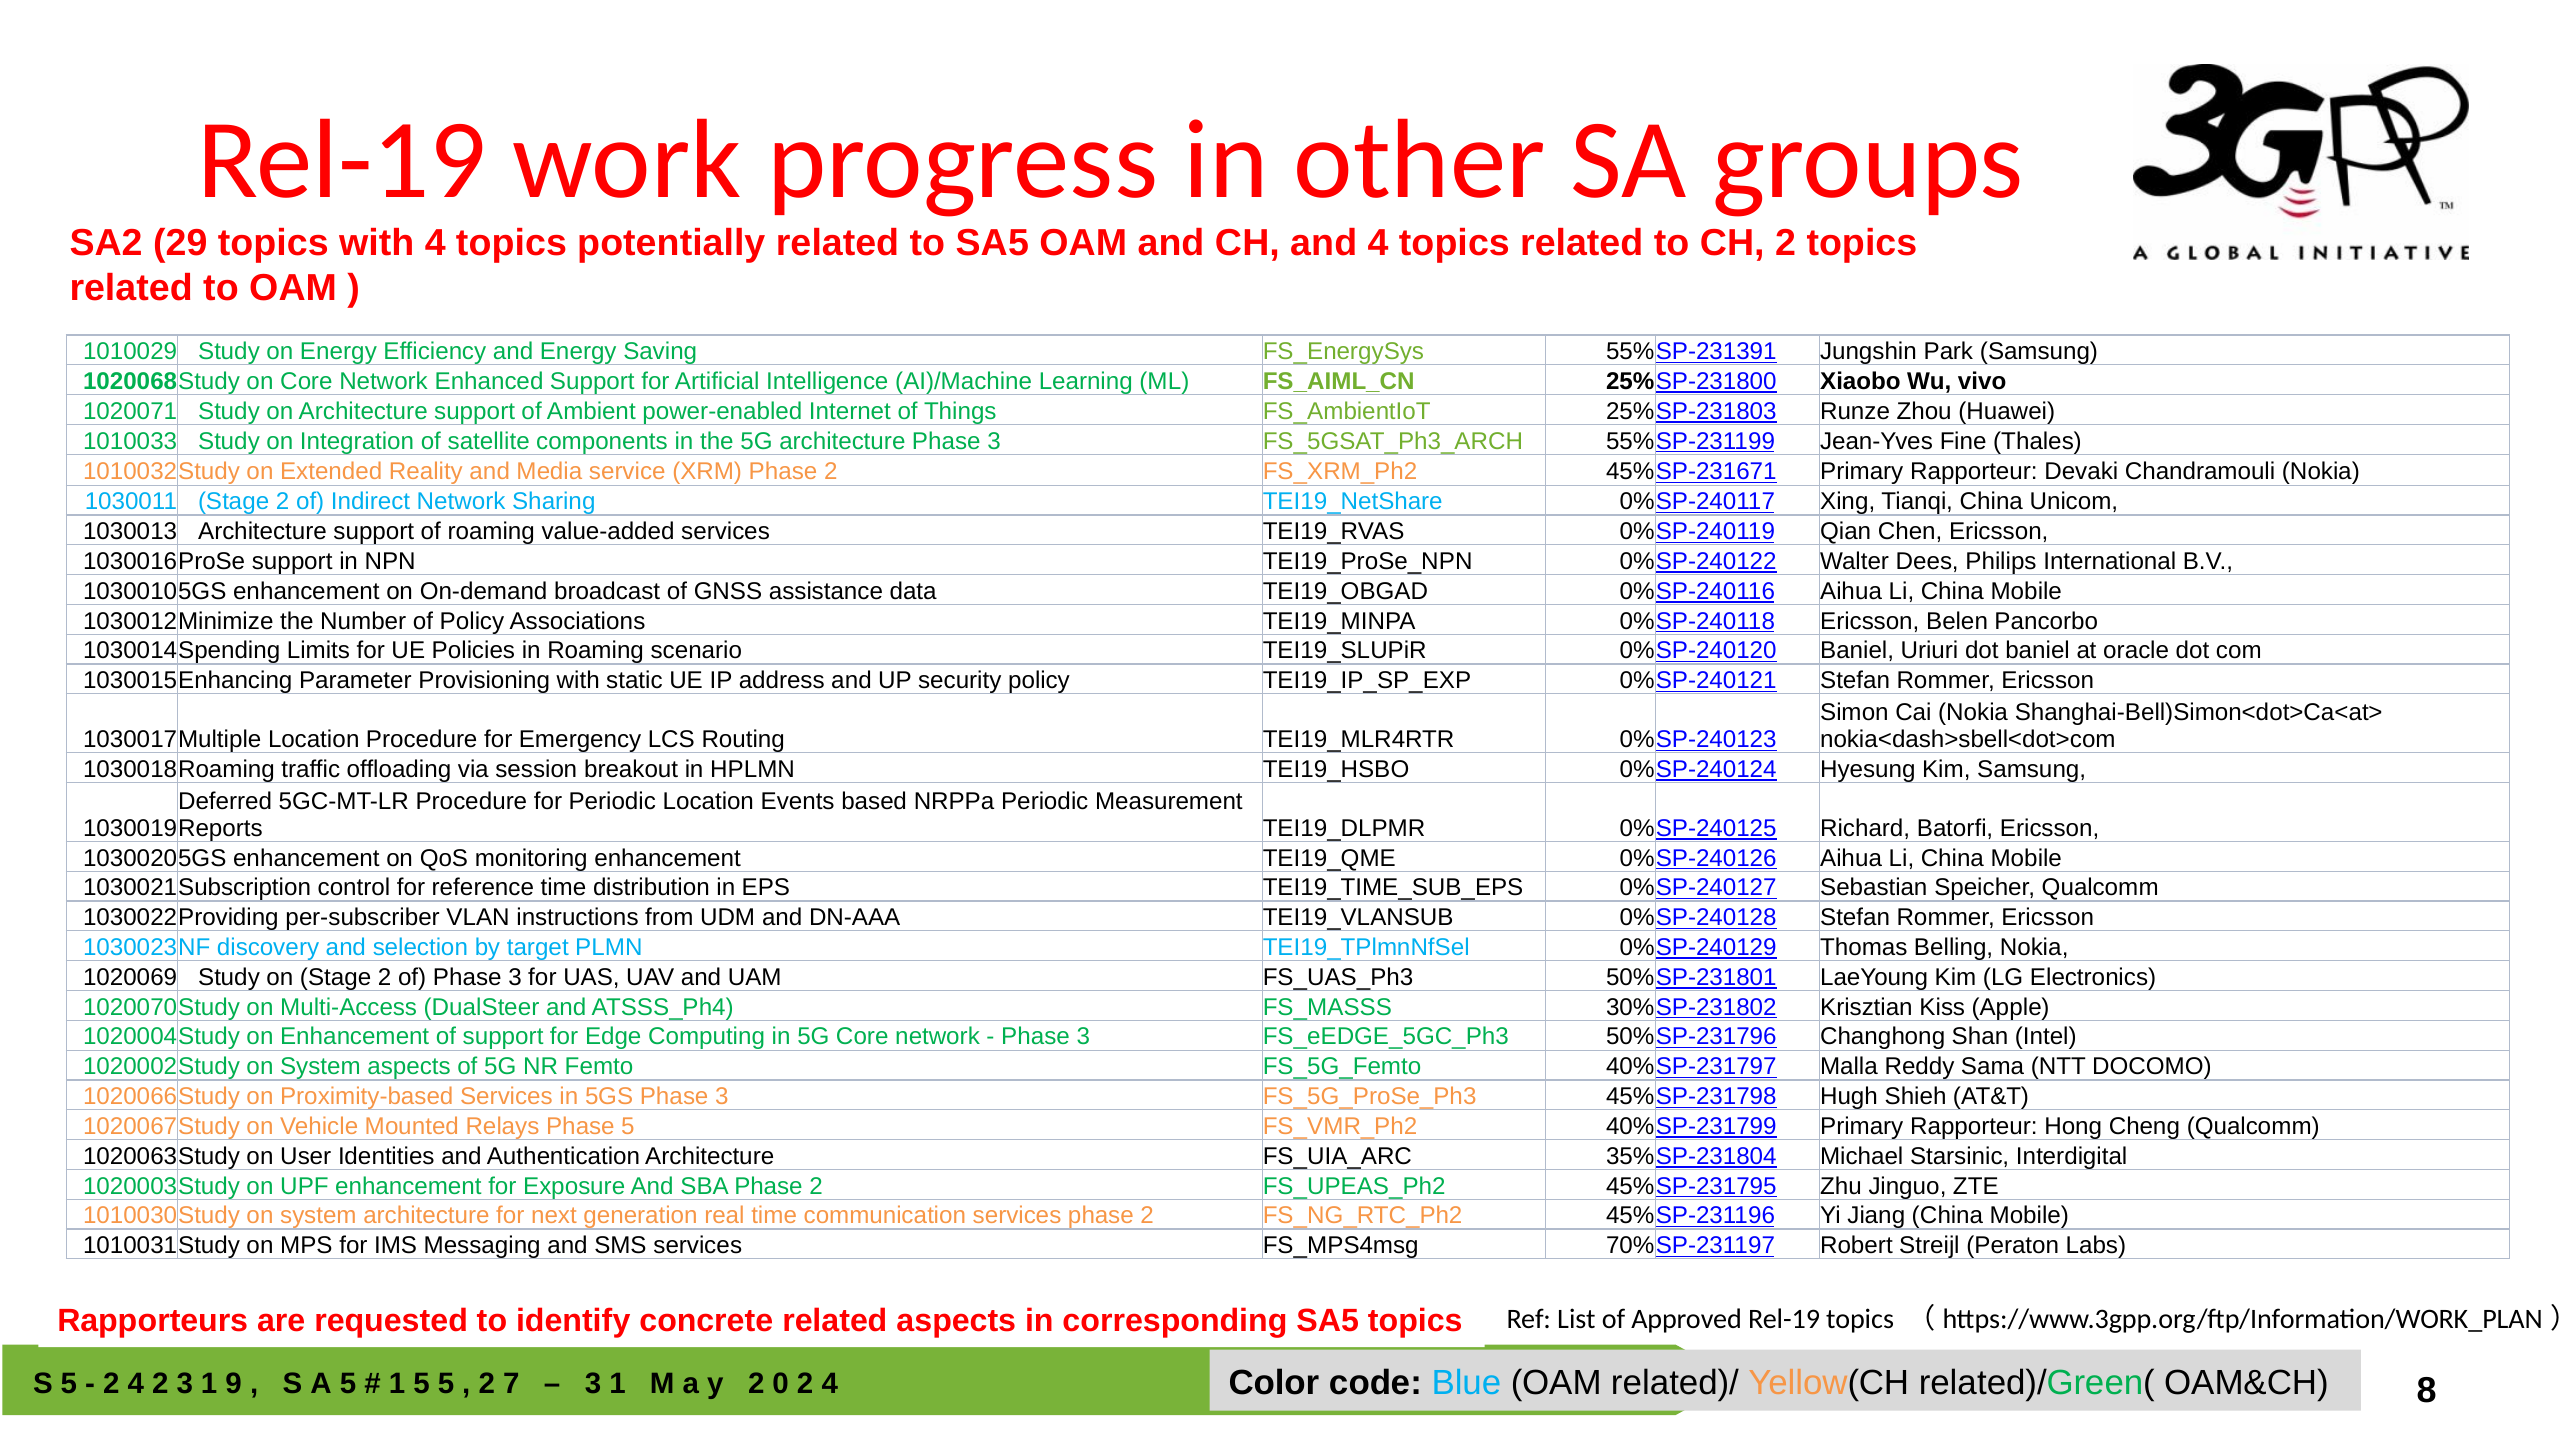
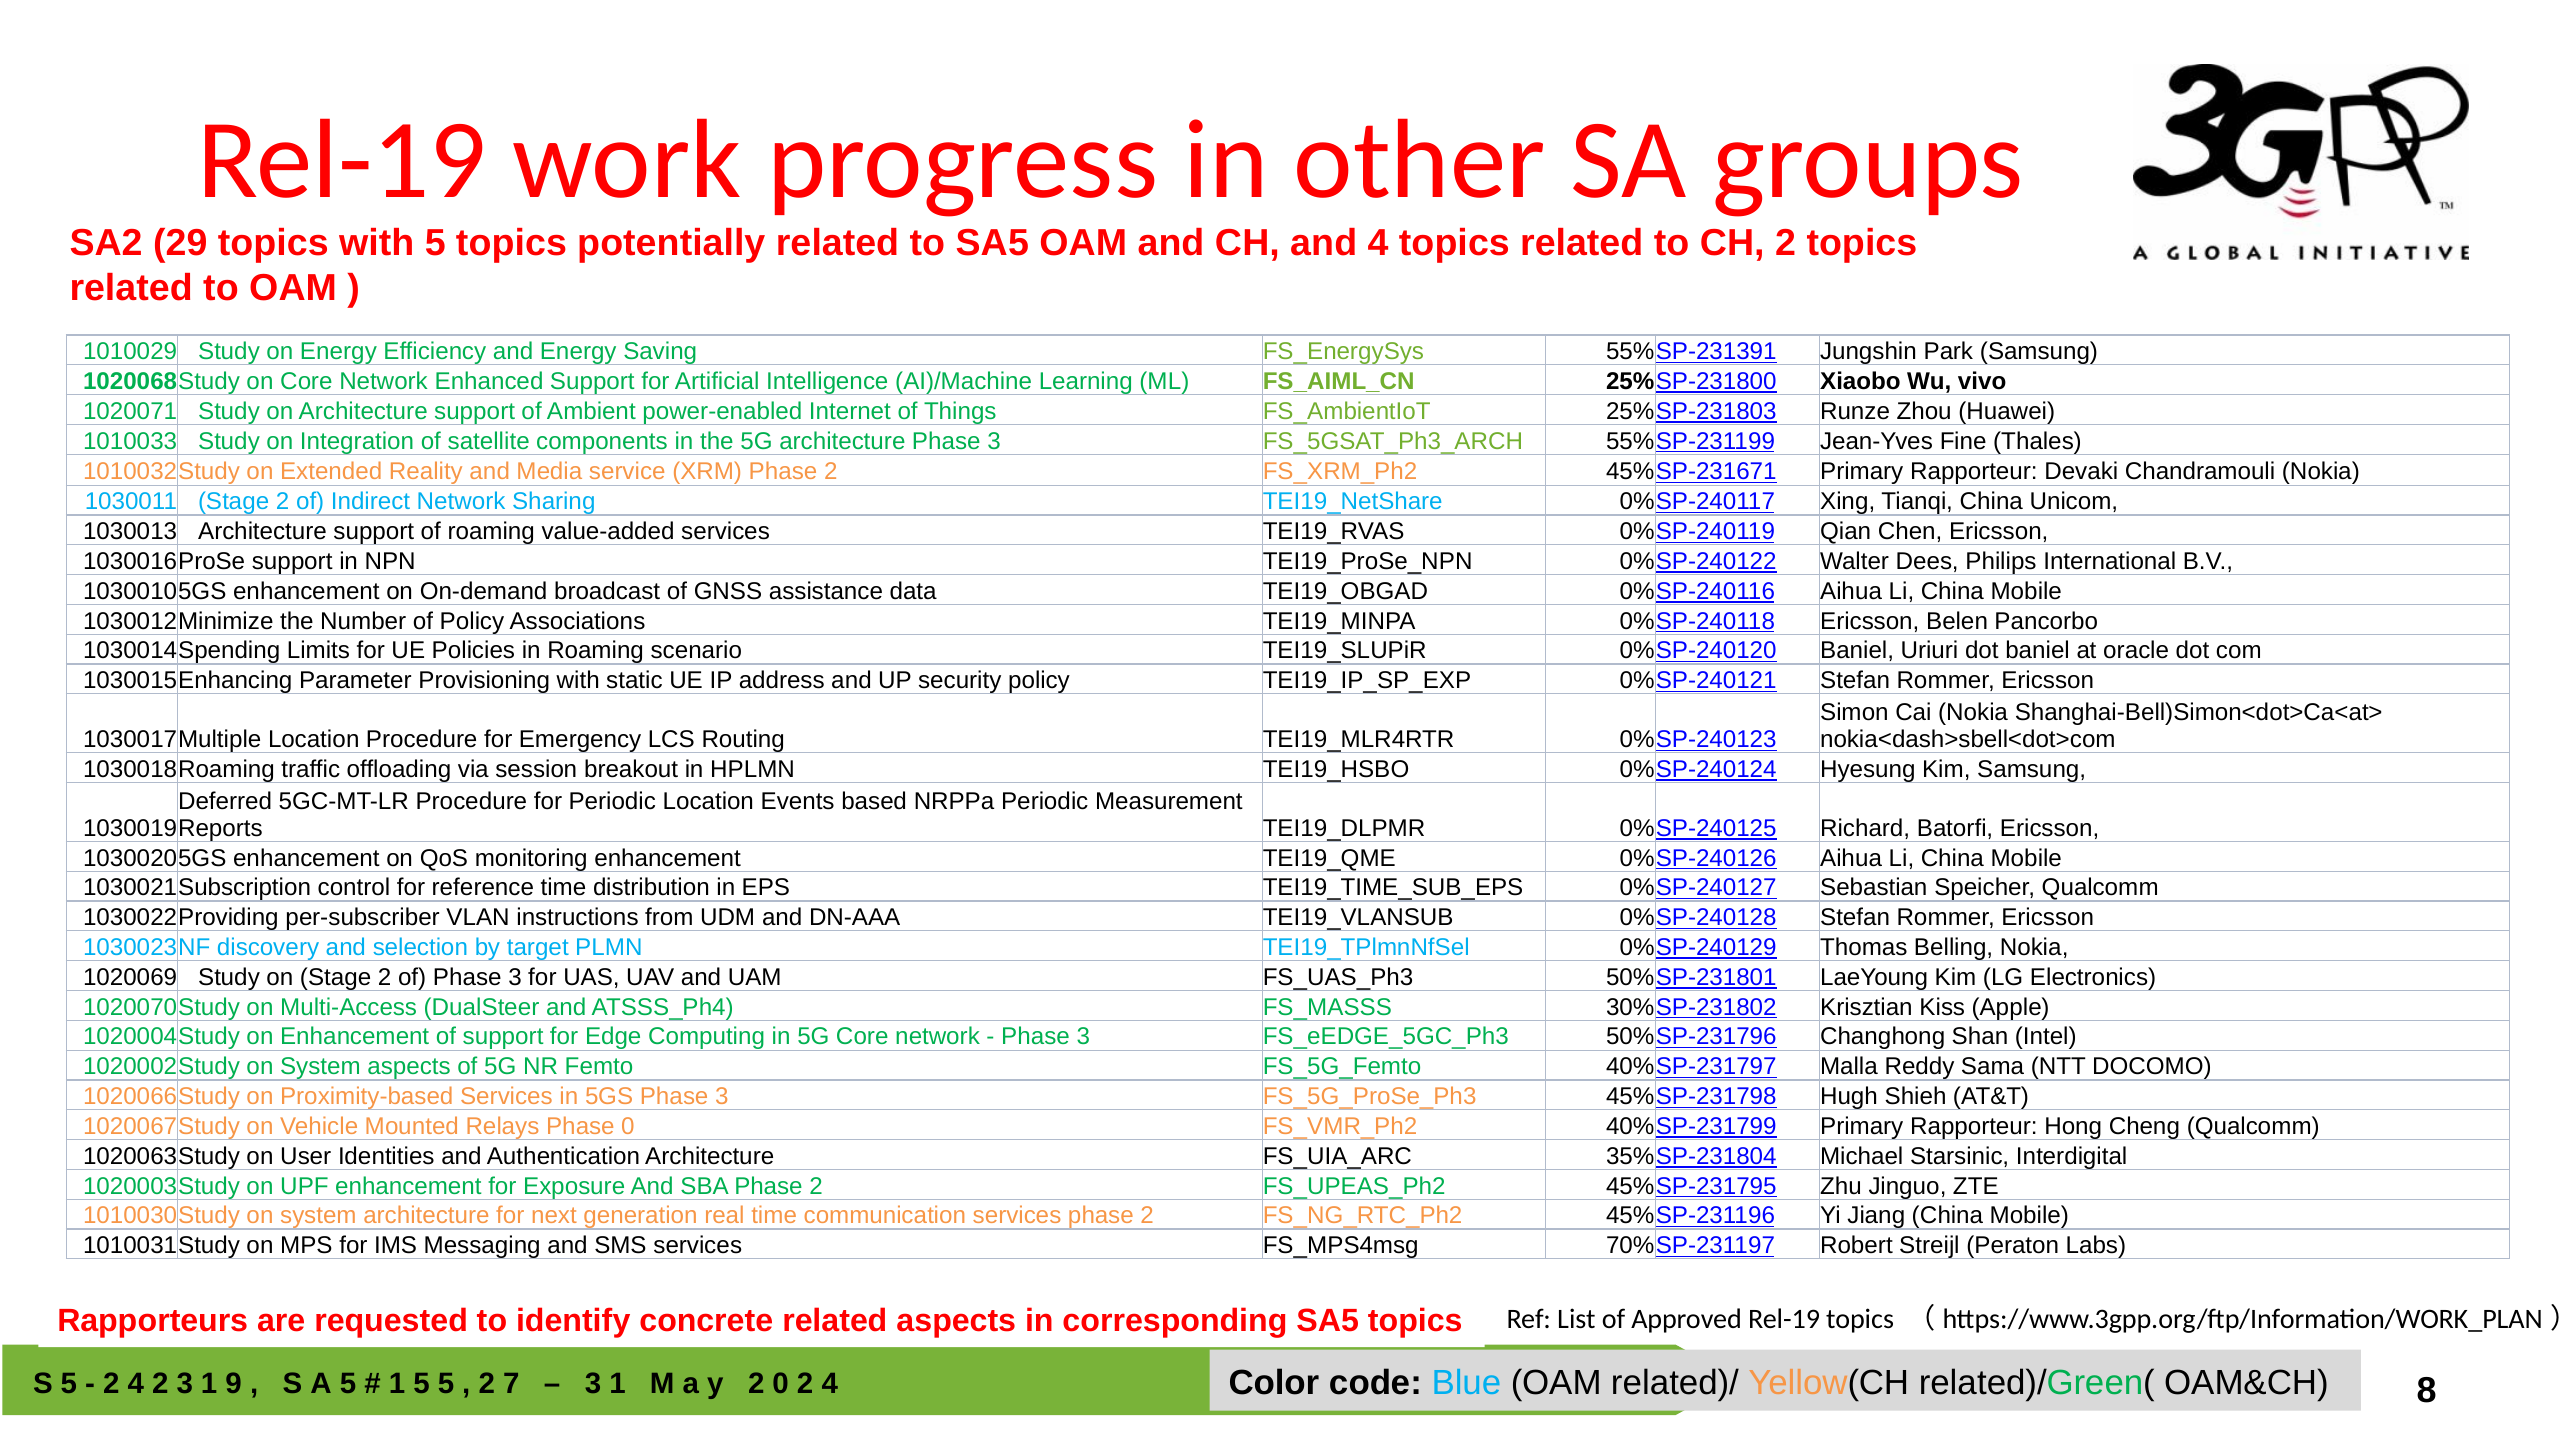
with 4: 4 -> 5 (435, 243)
Phase 5: 5 -> 0 (628, 1126)
